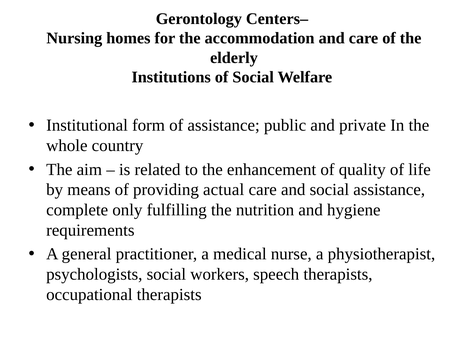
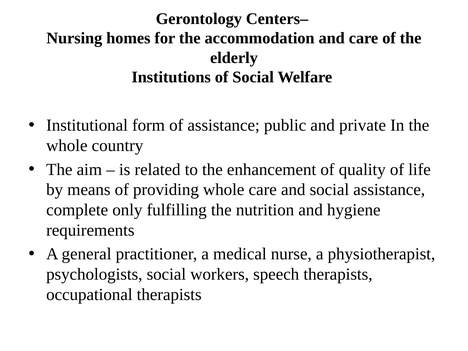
providing actual: actual -> whole (224, 190)
